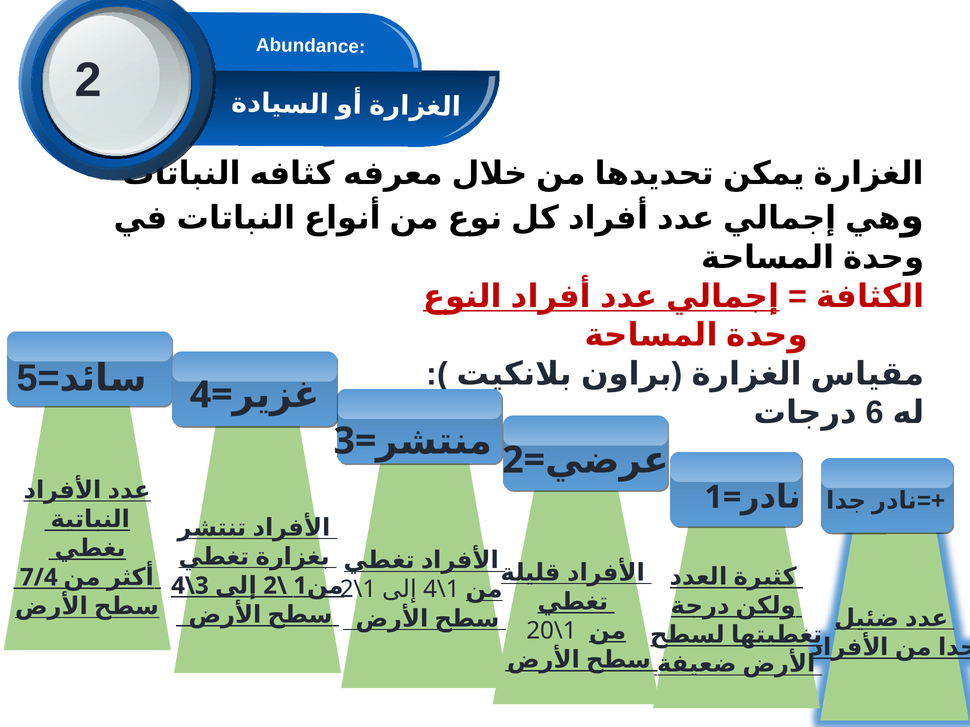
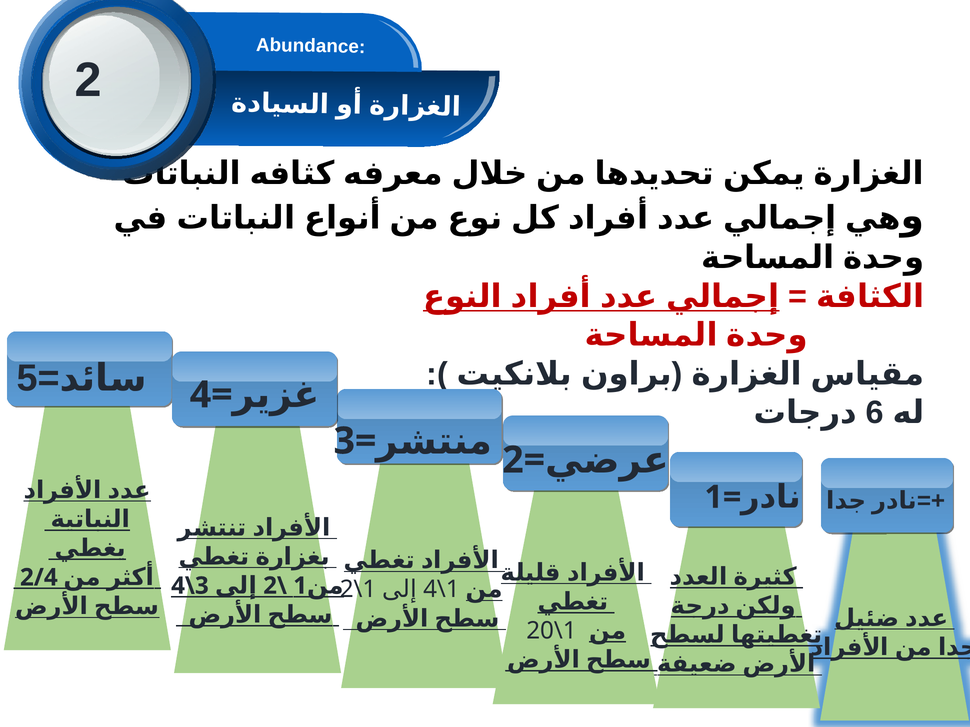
7/4: 7/4 -> 2/4 (39, 578)
